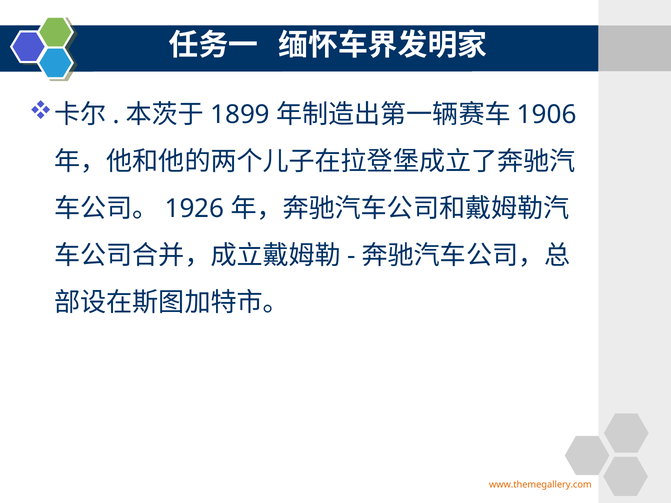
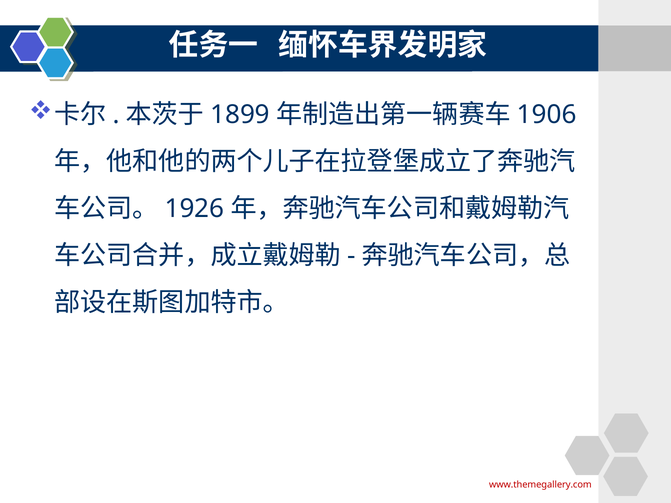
www.themegallery.com colour: orange -> red (540, 485)
